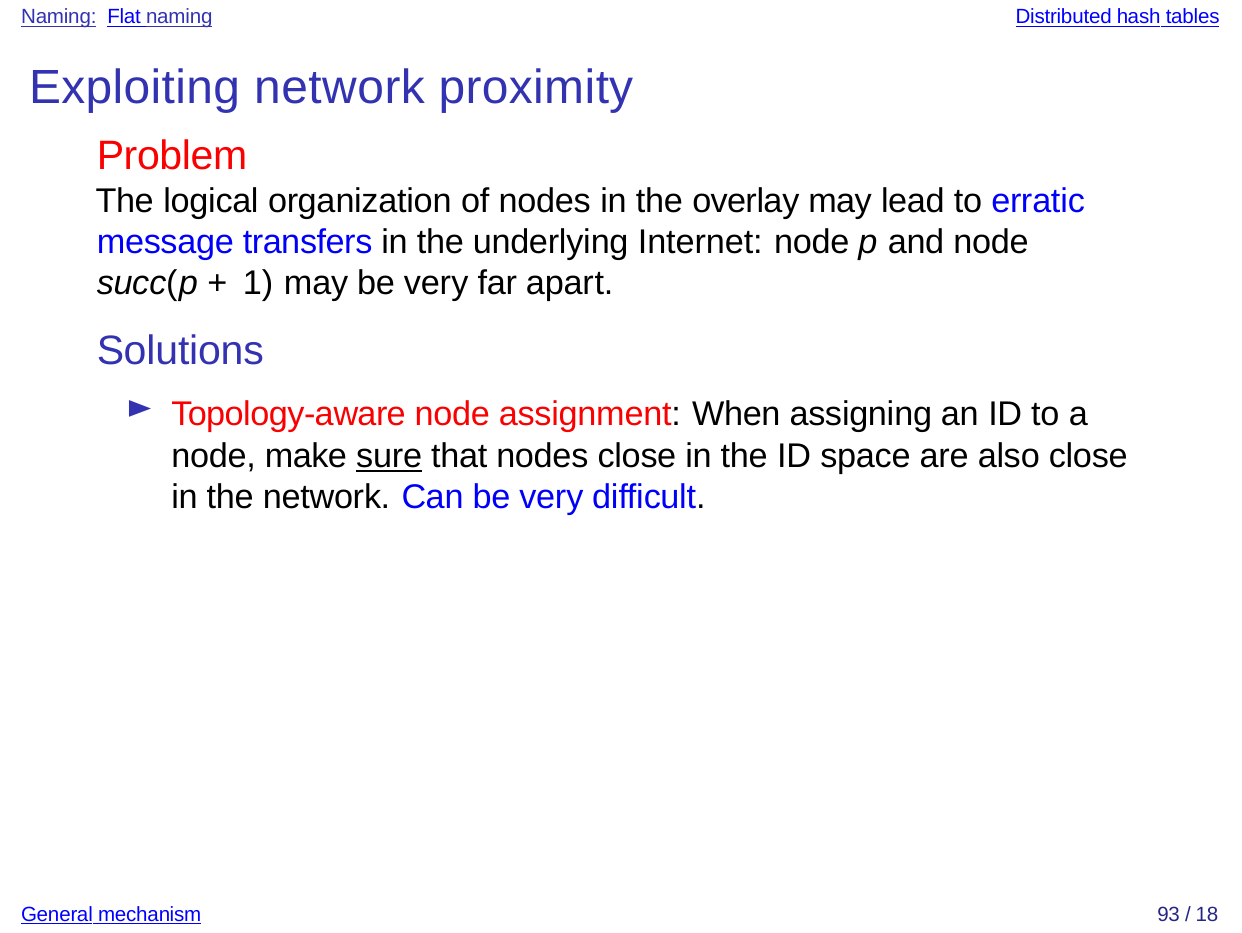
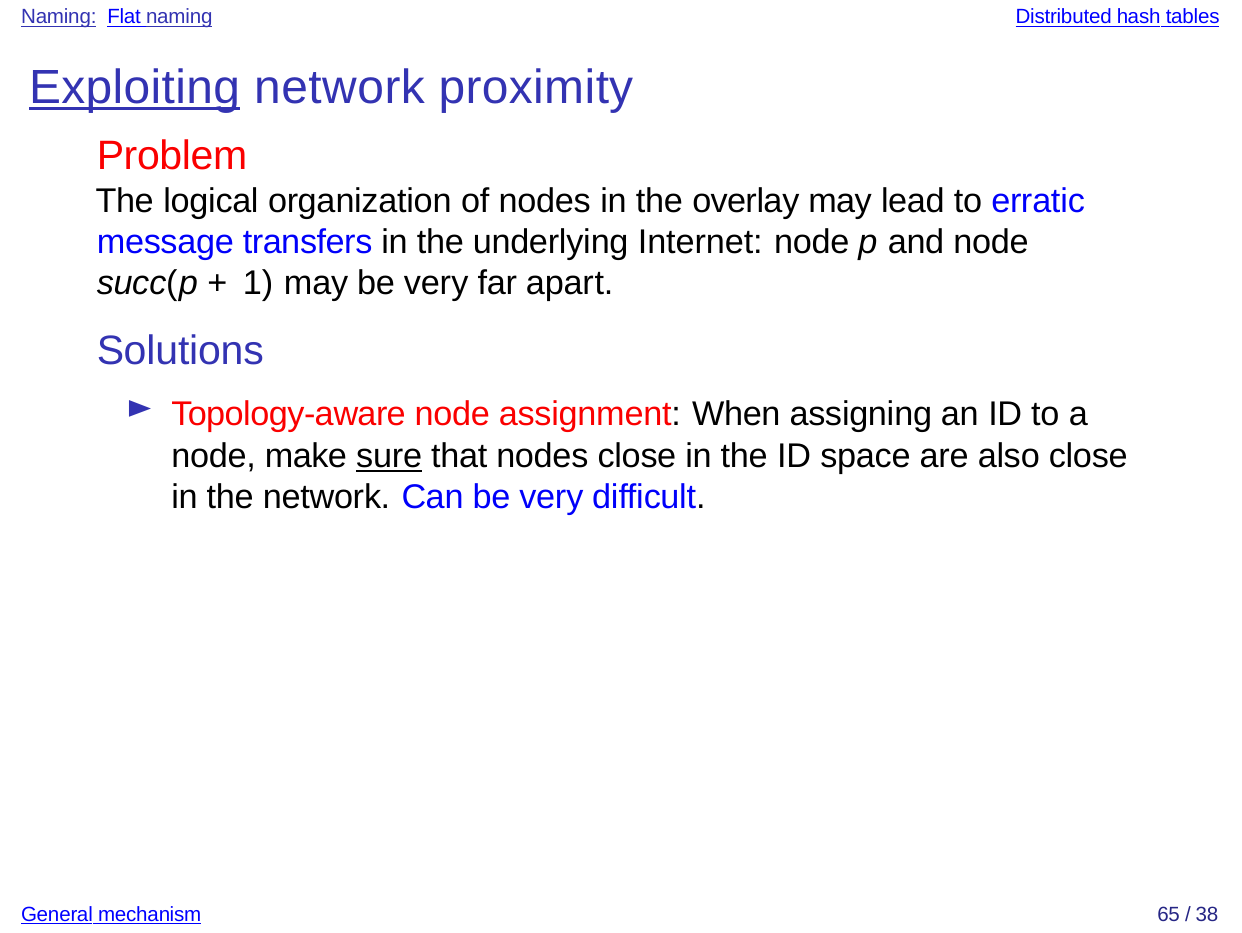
Exploiting underline: none -> present (135, 88)
93: 93 -> 65 (1169, 914)
18: 18 -> 38 (1207, 914)
